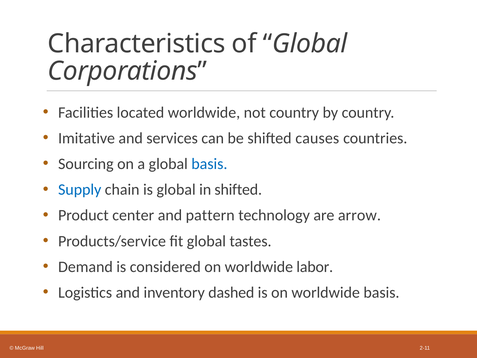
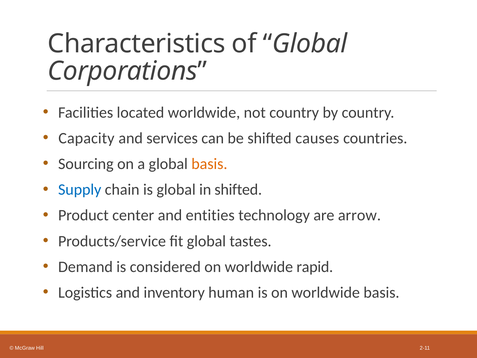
Imitative: Imitative -> Capacity (86, 138)
basis colour: blue -> orange (209, 164)
pattern: pattern -> entities (210, 215)
labor: labor -> rapid (315, 267)
dashed: dashed -> human (231, 292)
